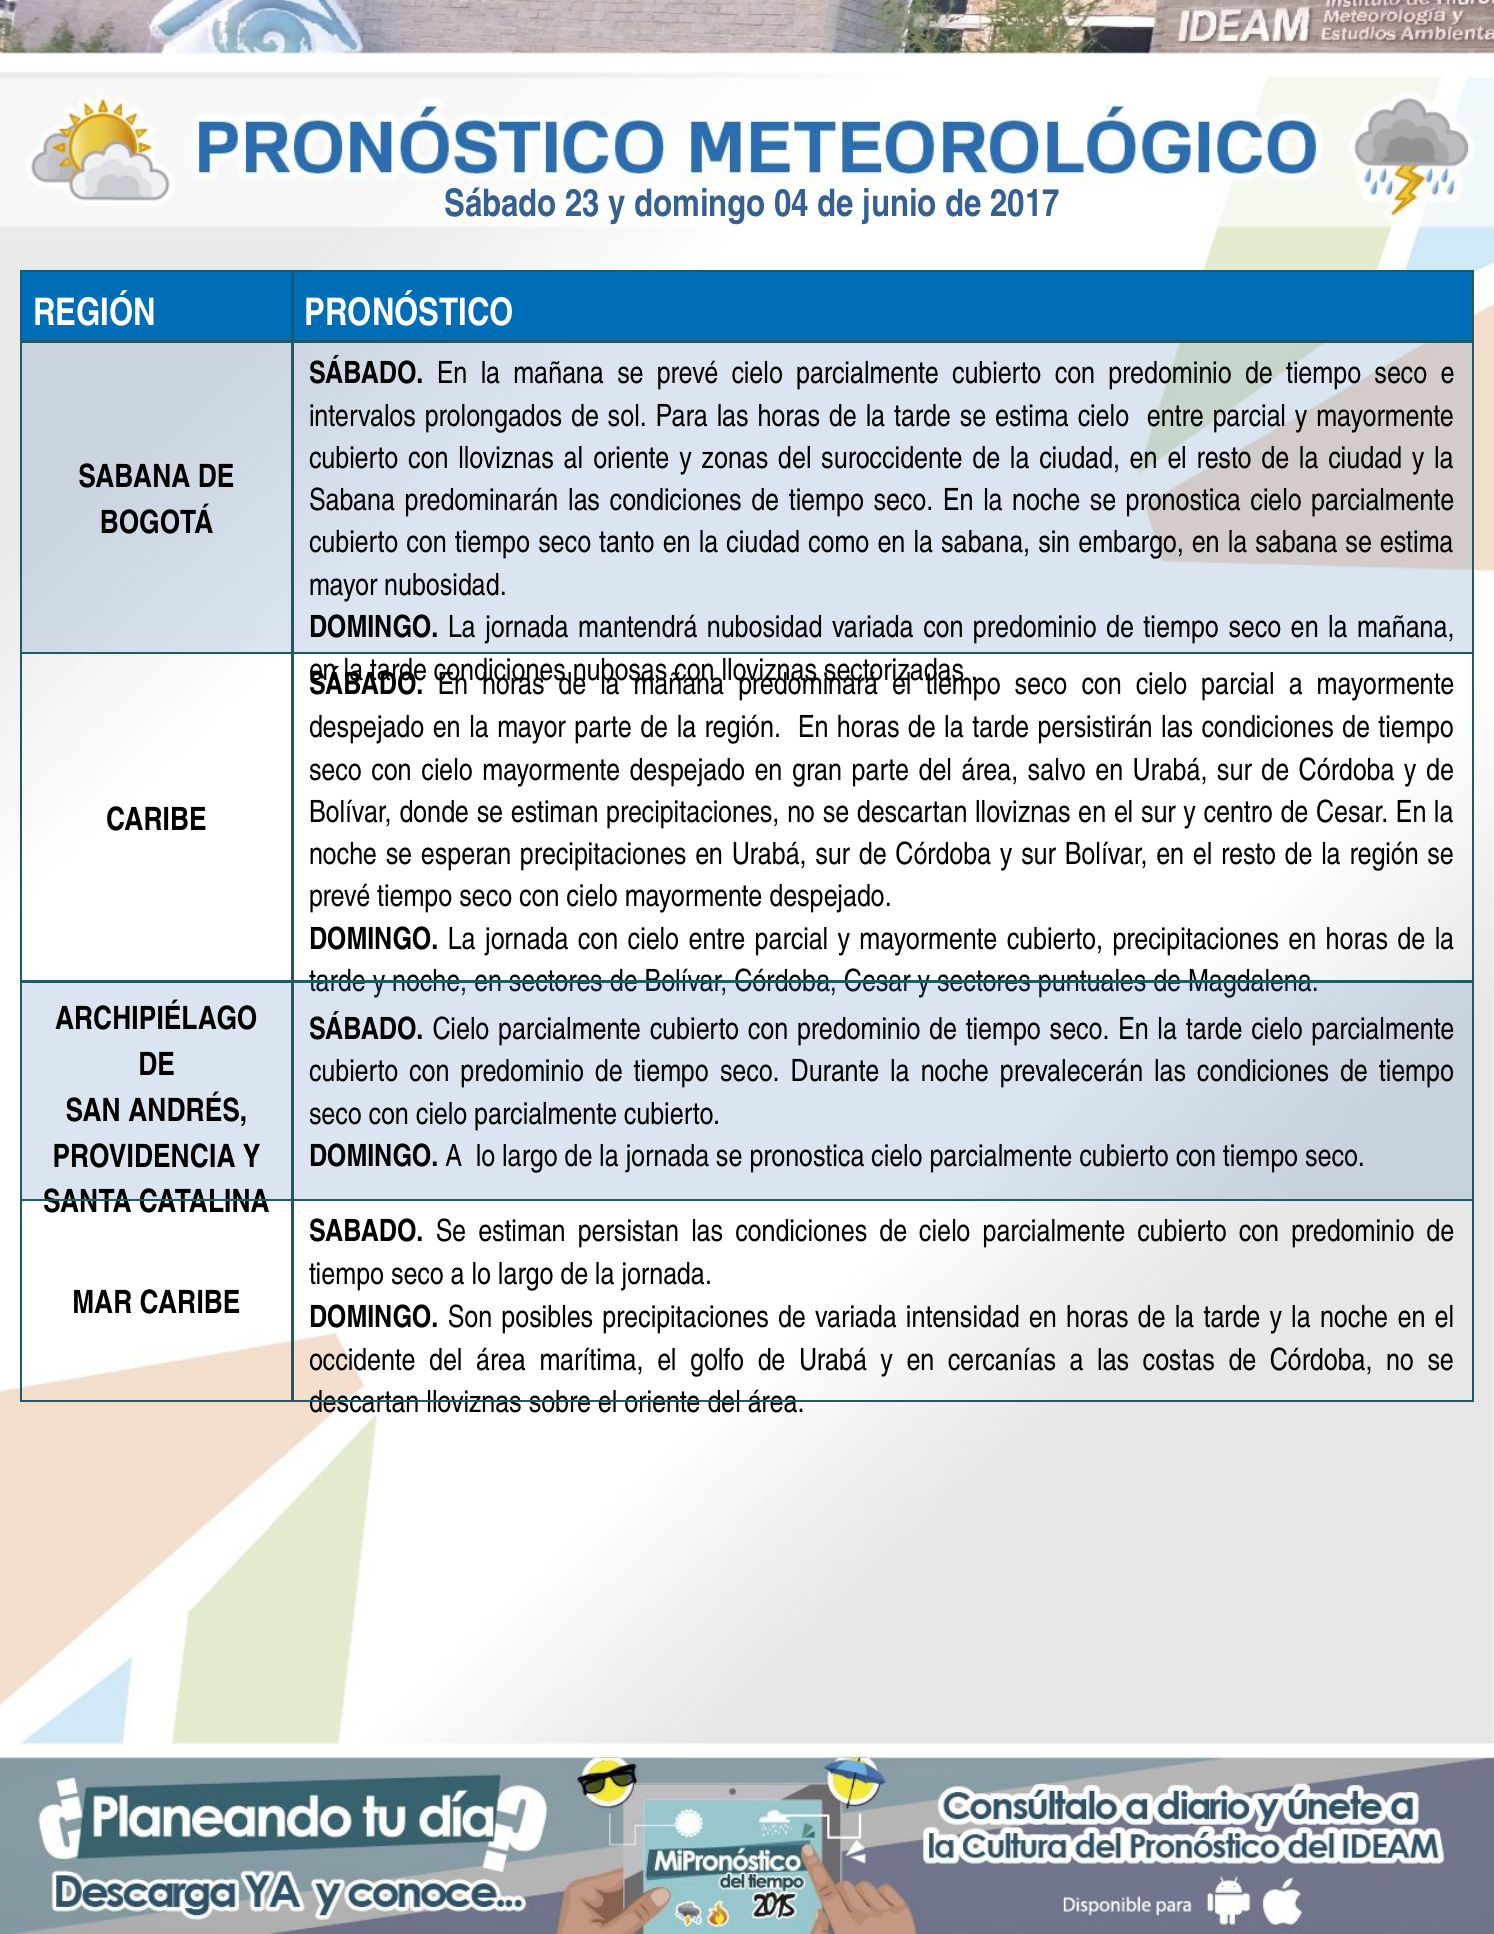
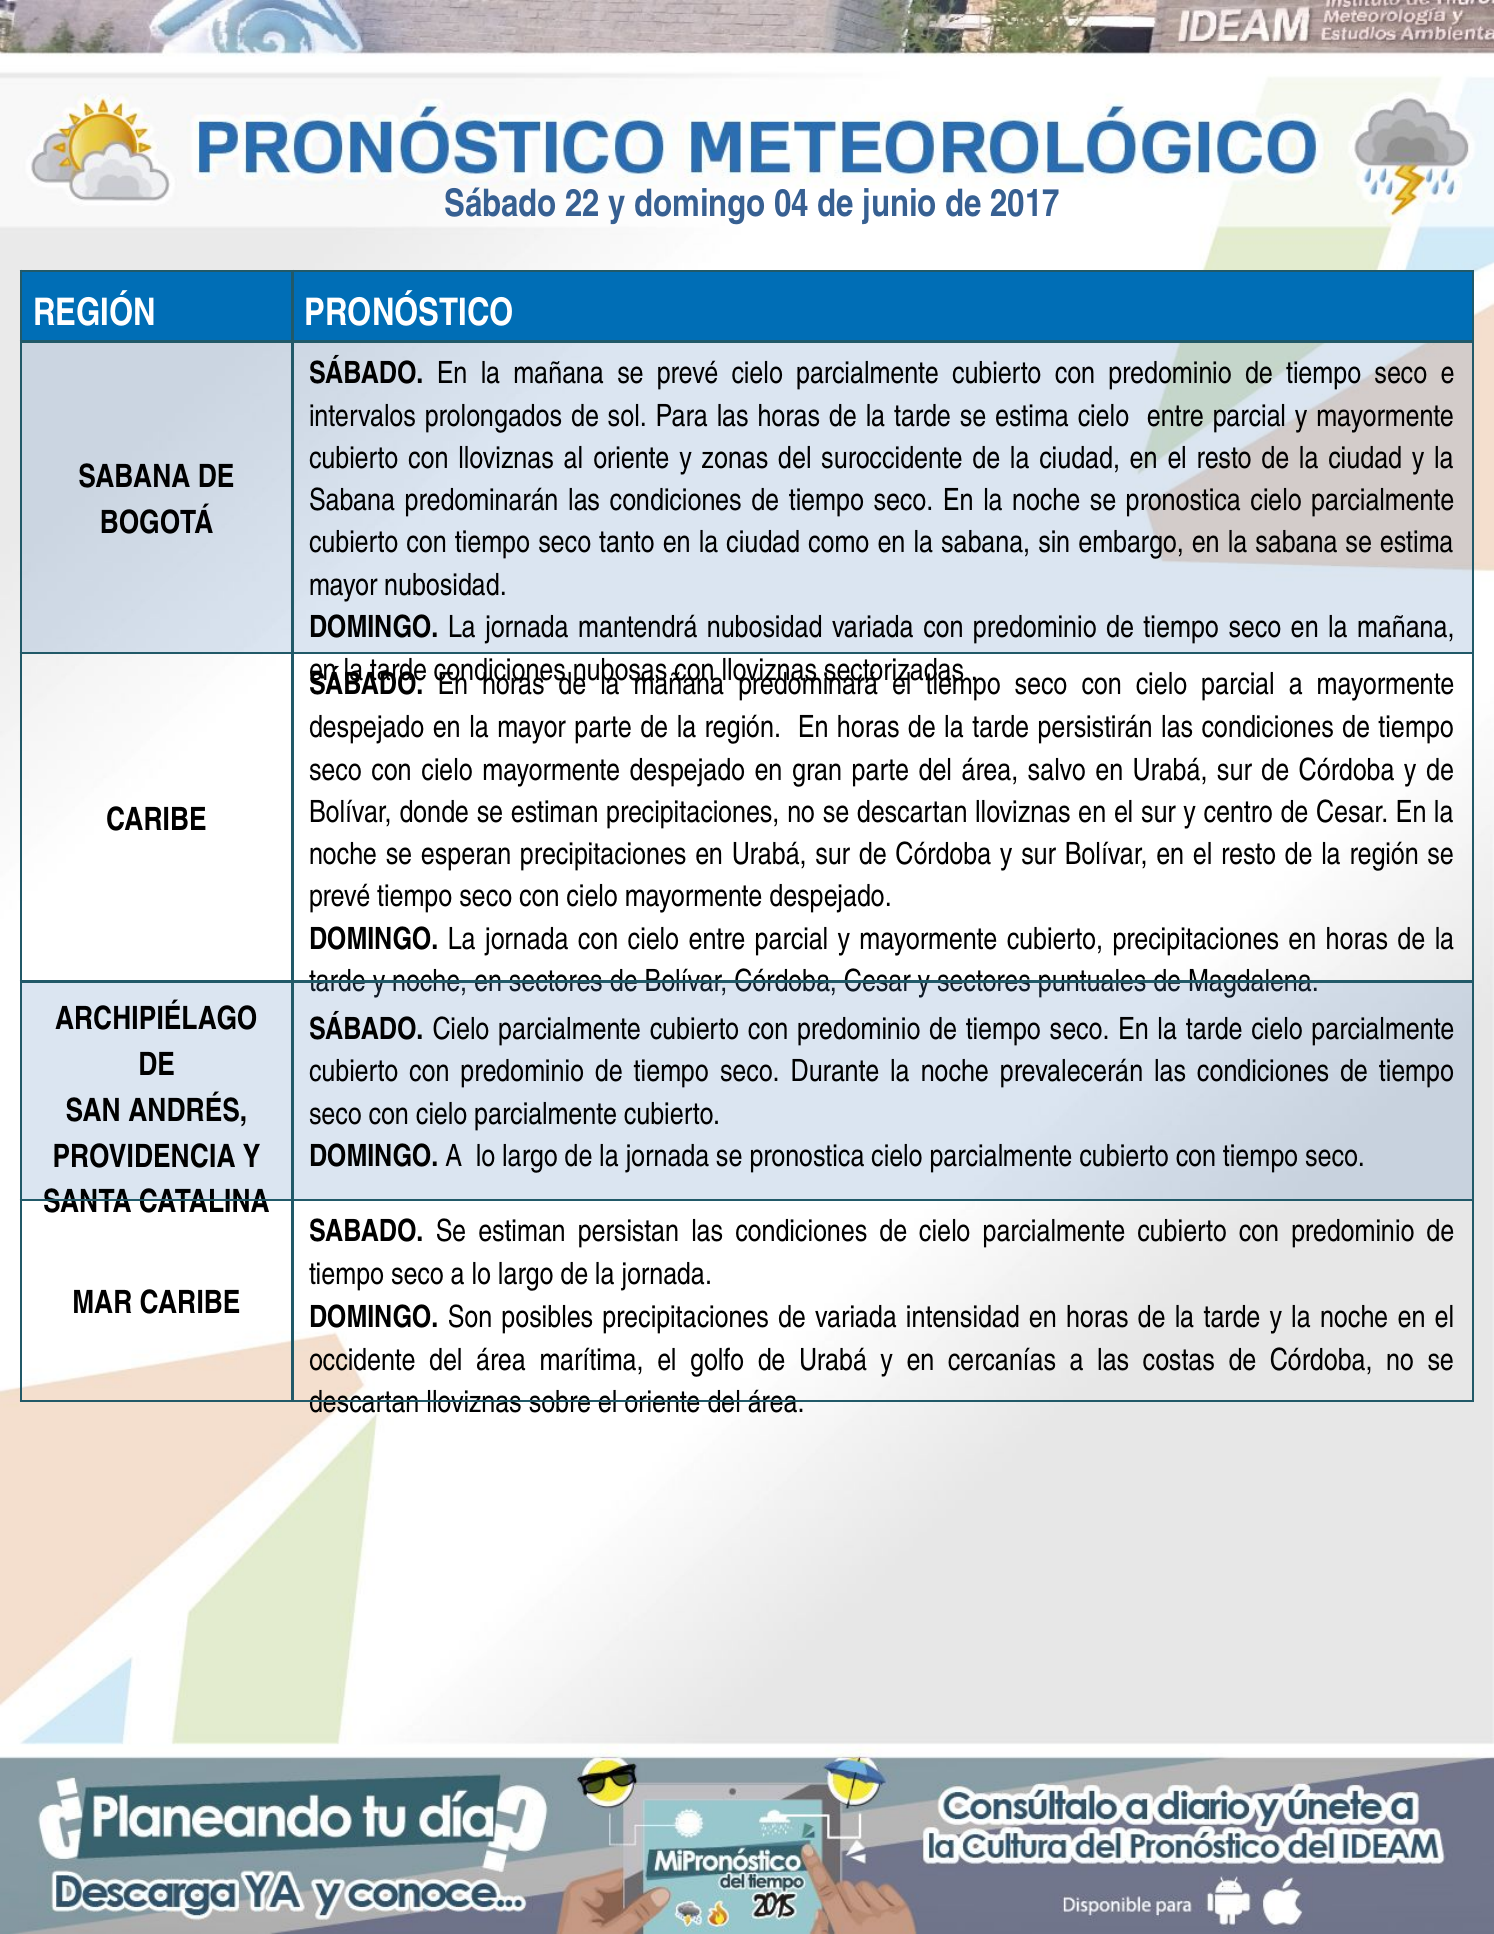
23: 23 -> 22 (583, 204)
